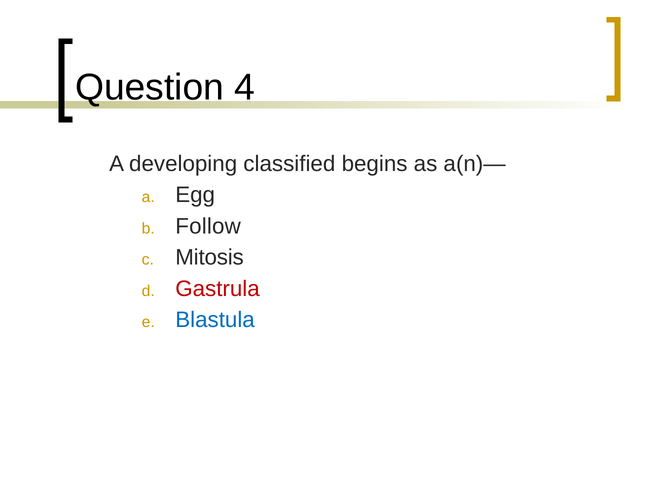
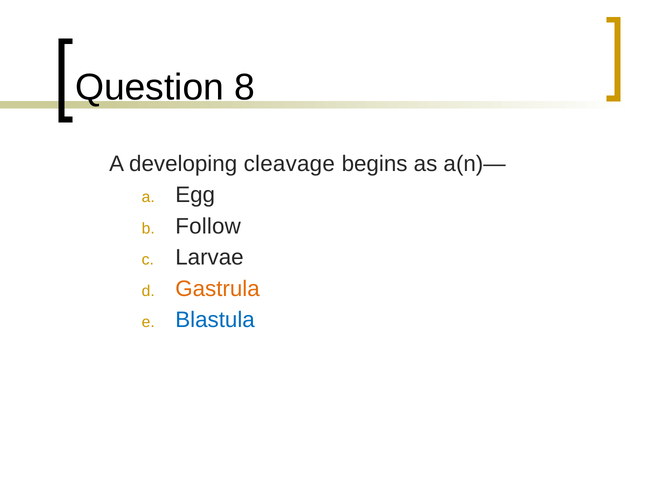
4: 4 -> 8 (245, 88)
classified: classified -> cleavage (289, 164)
Mitosis: Mitosis -> Larvae (209, 258)
Gastrula colour: red -> orange (218, 289)
